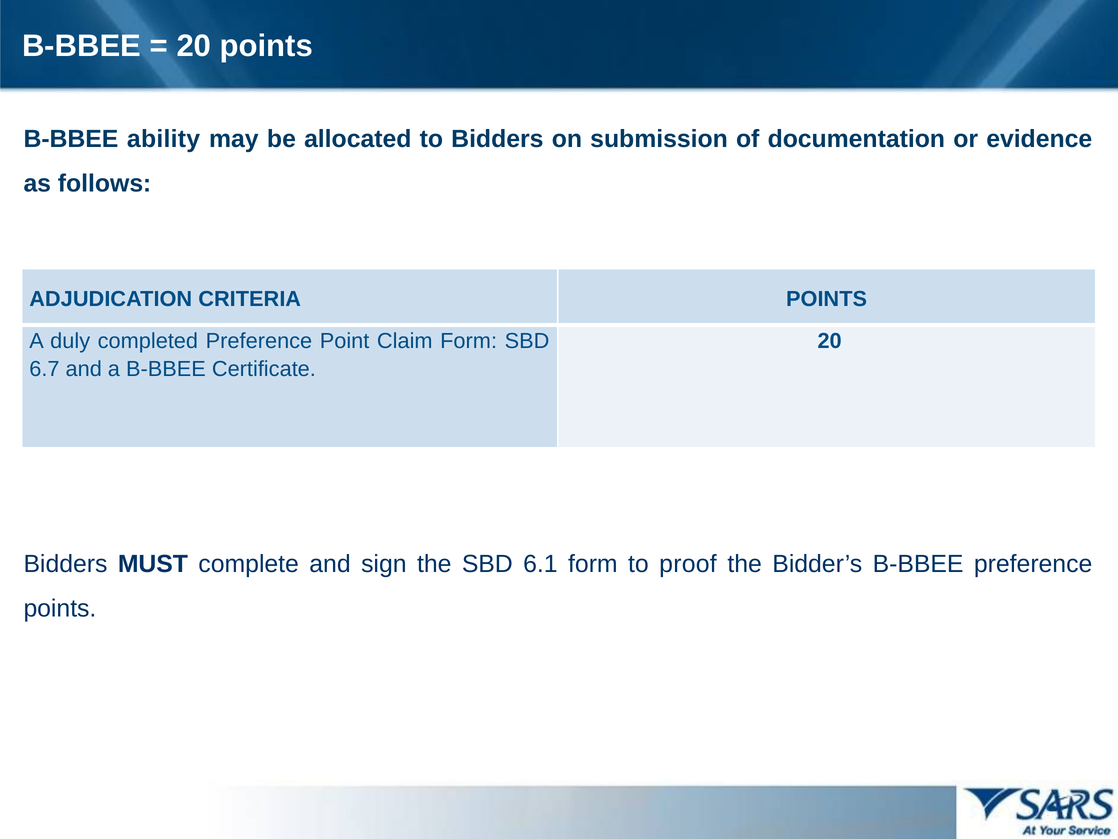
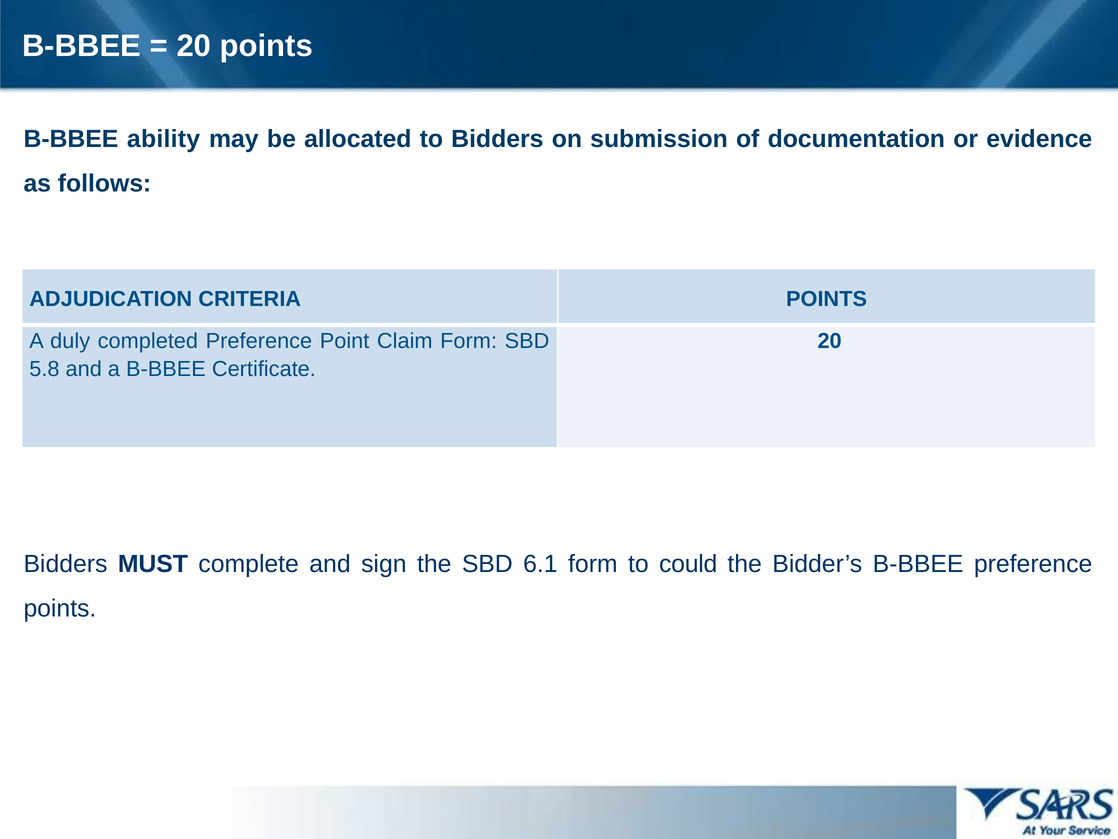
6.7: 6.7 -> 5.8 (44, 369)
proof: proof -> could (688, 564)
